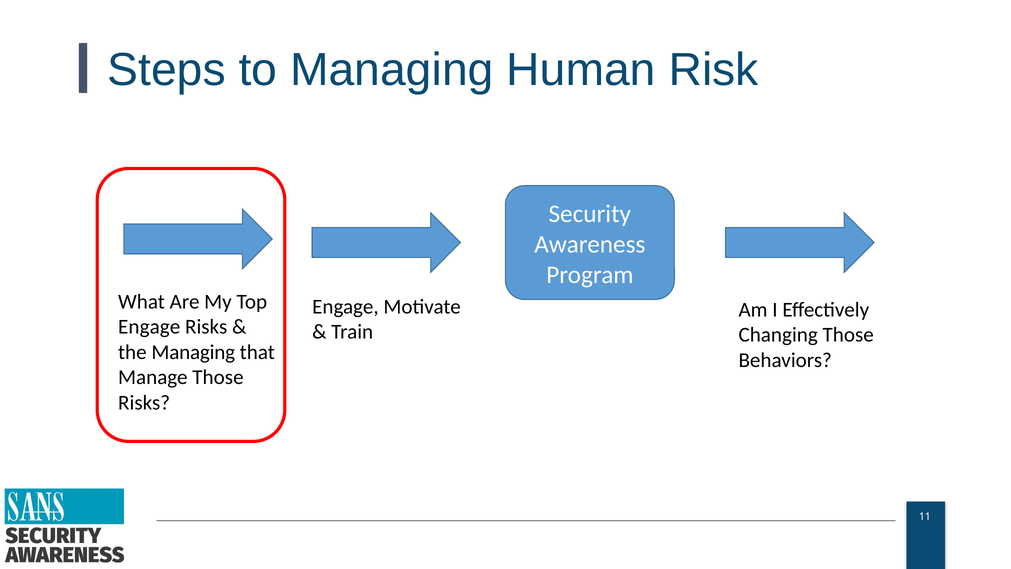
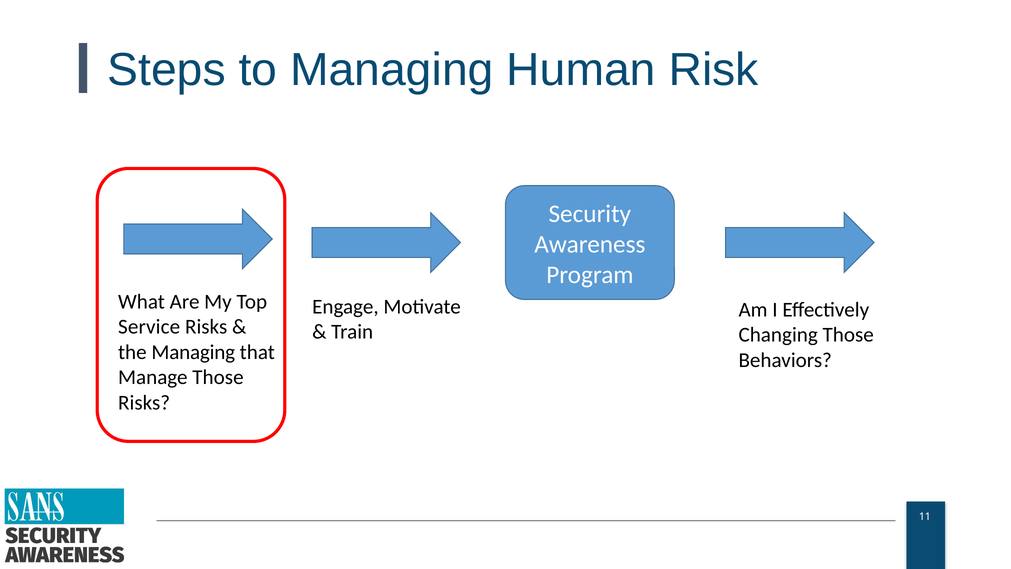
Engage: Engage -> Service (149, 327)
